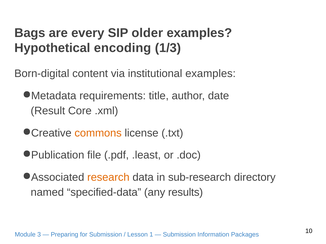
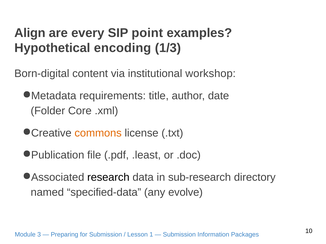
Bags: Bags -> Align (30, 33)
older: older -> point (147, 33)
institutional examples: examples -> workshop (211, 74)
Result: Result -> Folder (48, 111)
research colour: orange -> black (108, 178)
results: results -> evolve (186, 193)
